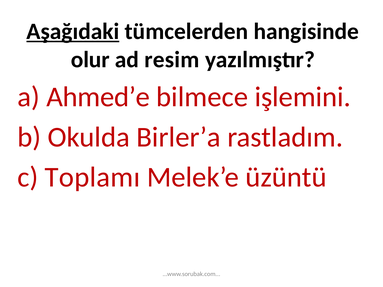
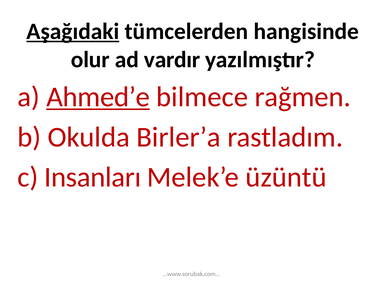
resim: resim -> vardır (172, 60)
Ahmed’e underline: none -> present (98, 97)
işlemini: işlemini -> rağmen (303, 97)
Toplamı: Toplamı -> Insanları (93, 177)
